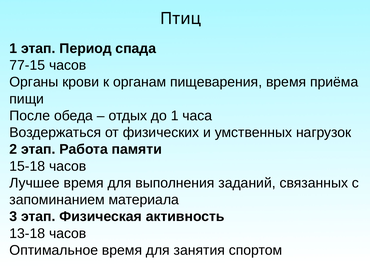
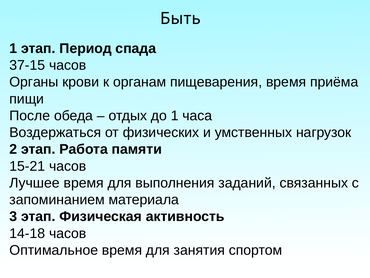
Птиц: Птиц -> Быть (180, 18)
77-15: 77-15 -> 37-15 (27, 65)
15-18: 15-18 -> 15-21 (27, 166)
13-18: 13-18 -> 14-18 (27, 233)
